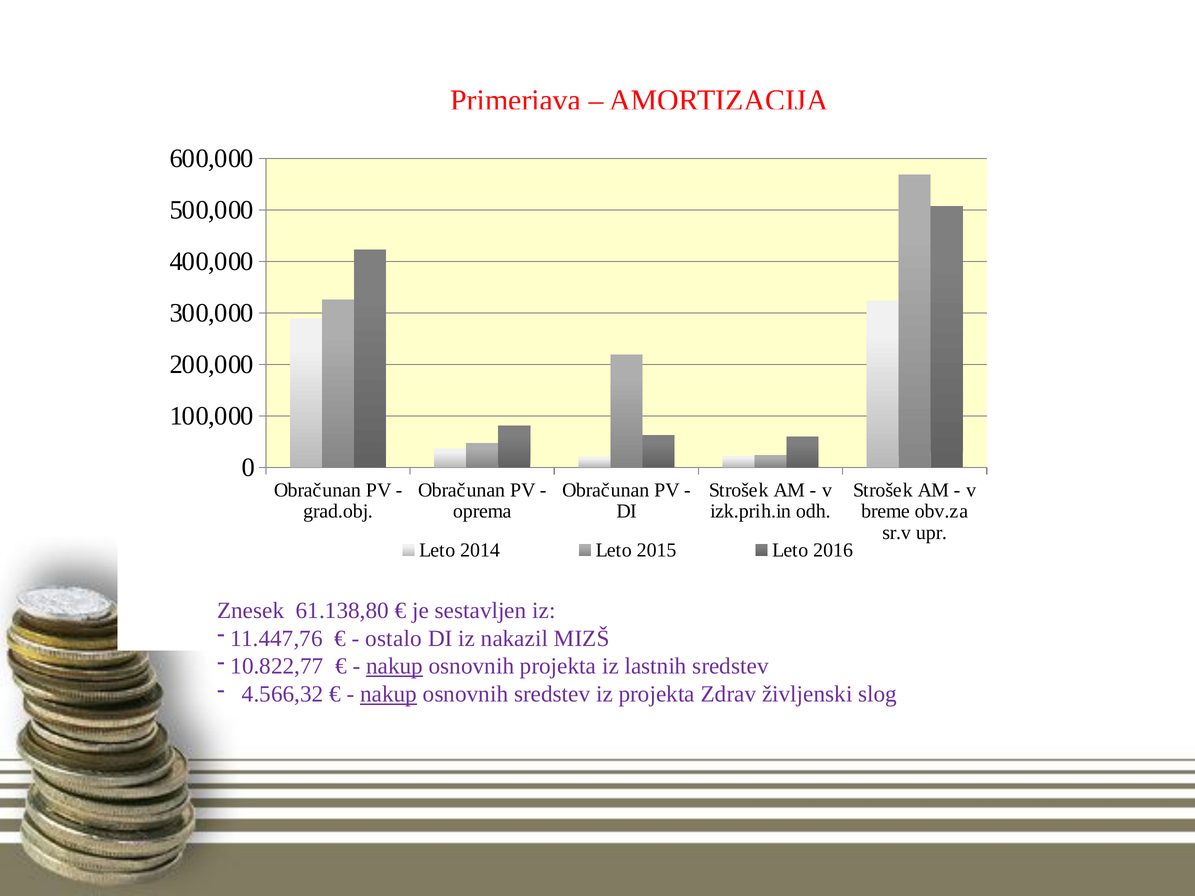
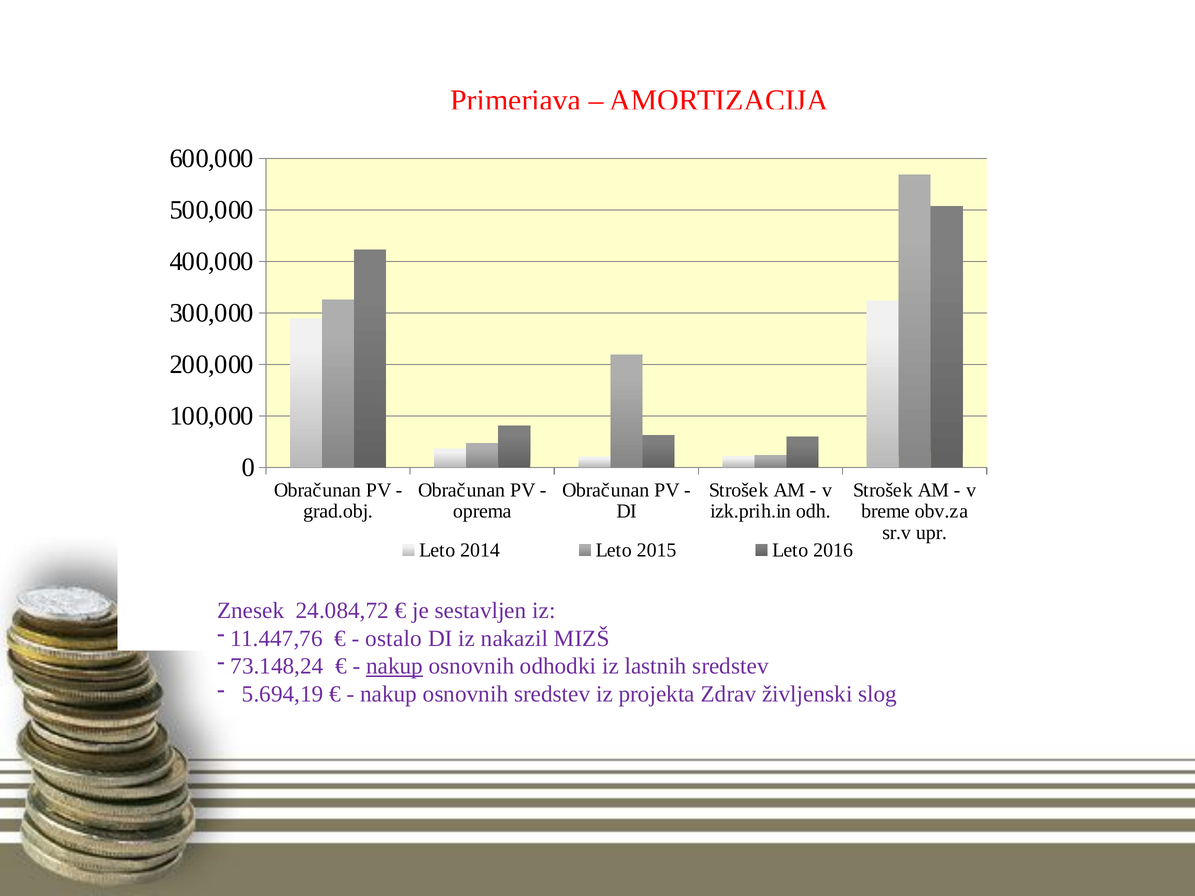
61.138,80: 61.138,80 -> 24.084,72 (342, 611)
10.822,77: 10.822,77 -> 73.148,24 (277, 666)
osnovnih projekta: projekta -> odhodki (558, 666)
4.566,32: 4.566,32 -> 5.694,19 (283, 694)
nakup underline: present -> none (389, 694)
